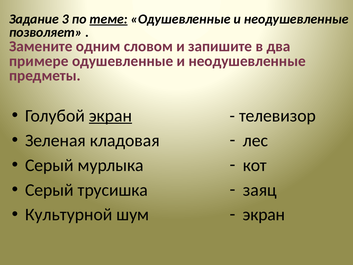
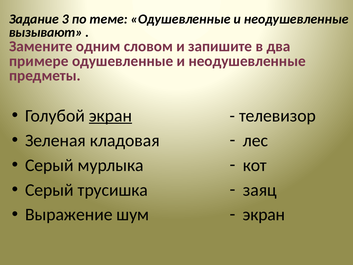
теме underline: present -> none (109, 19)
позволяет: позволяет -> вызывают (46, 32)
Культурной: Культурной -> Выражение (69, 214)
